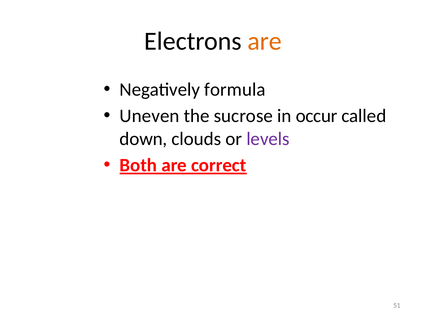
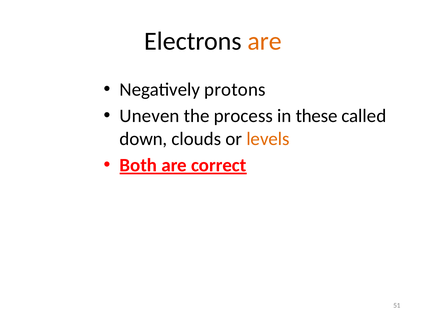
formula: formula -> protons (235, 89)
sucrose: sucrose -> process (243, 116)
occur: occur -> these (317, 116)
levels colour: purple -> orange (268, 139)
